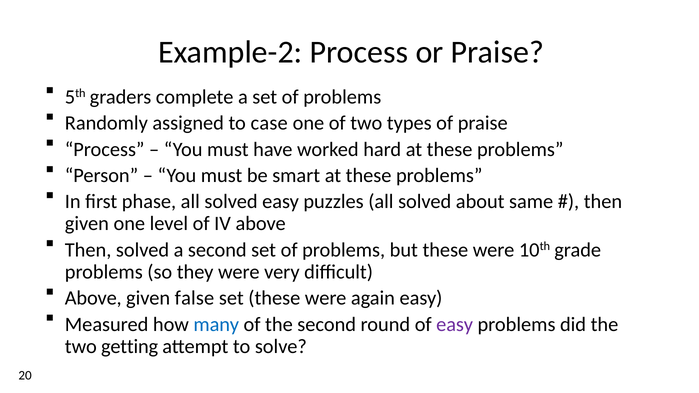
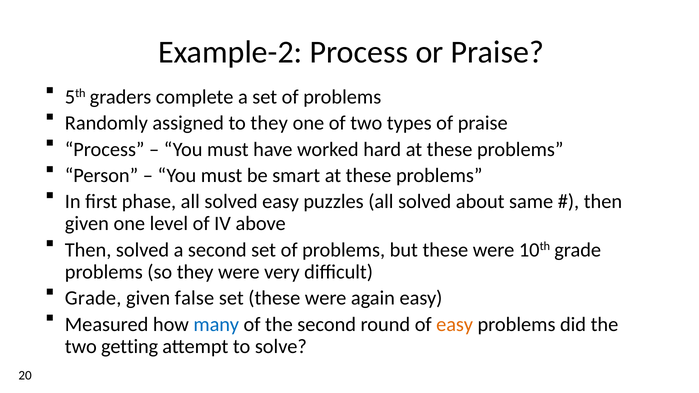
to case: case -> they (269, 123)
Above: Above -> Grade (93, 298)
easy colour: purple -> orange (455, 325)
